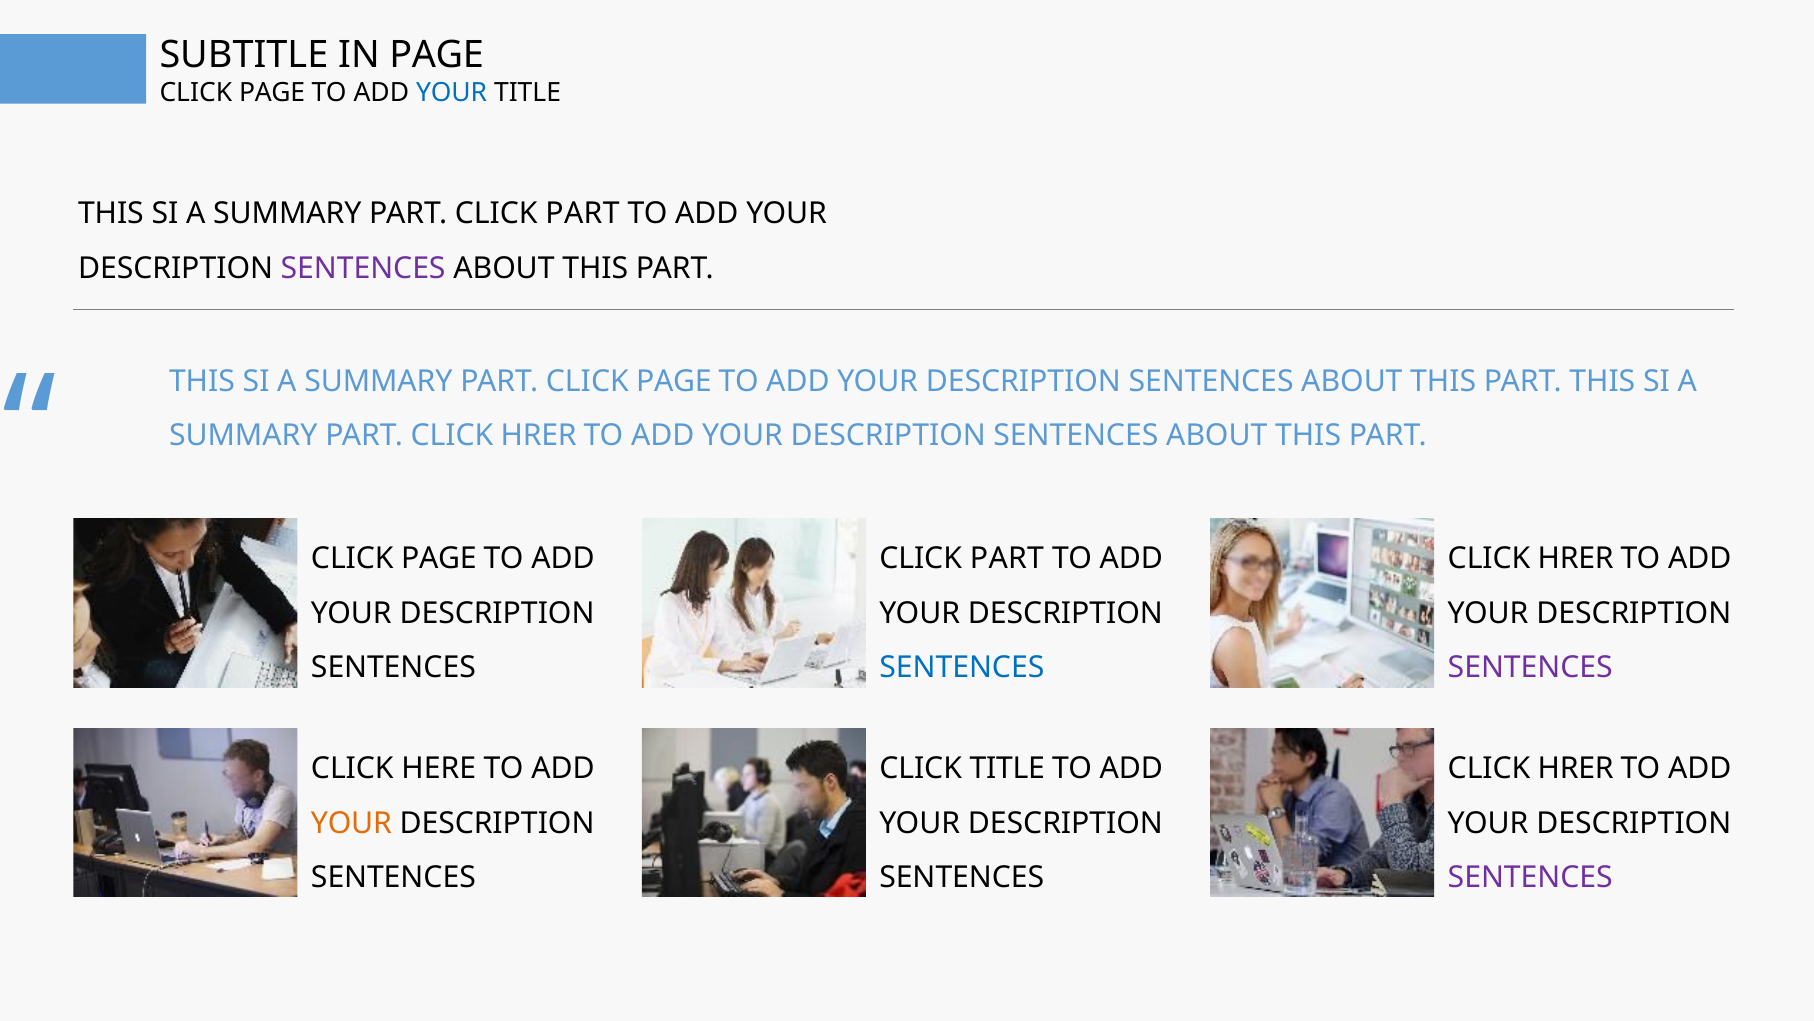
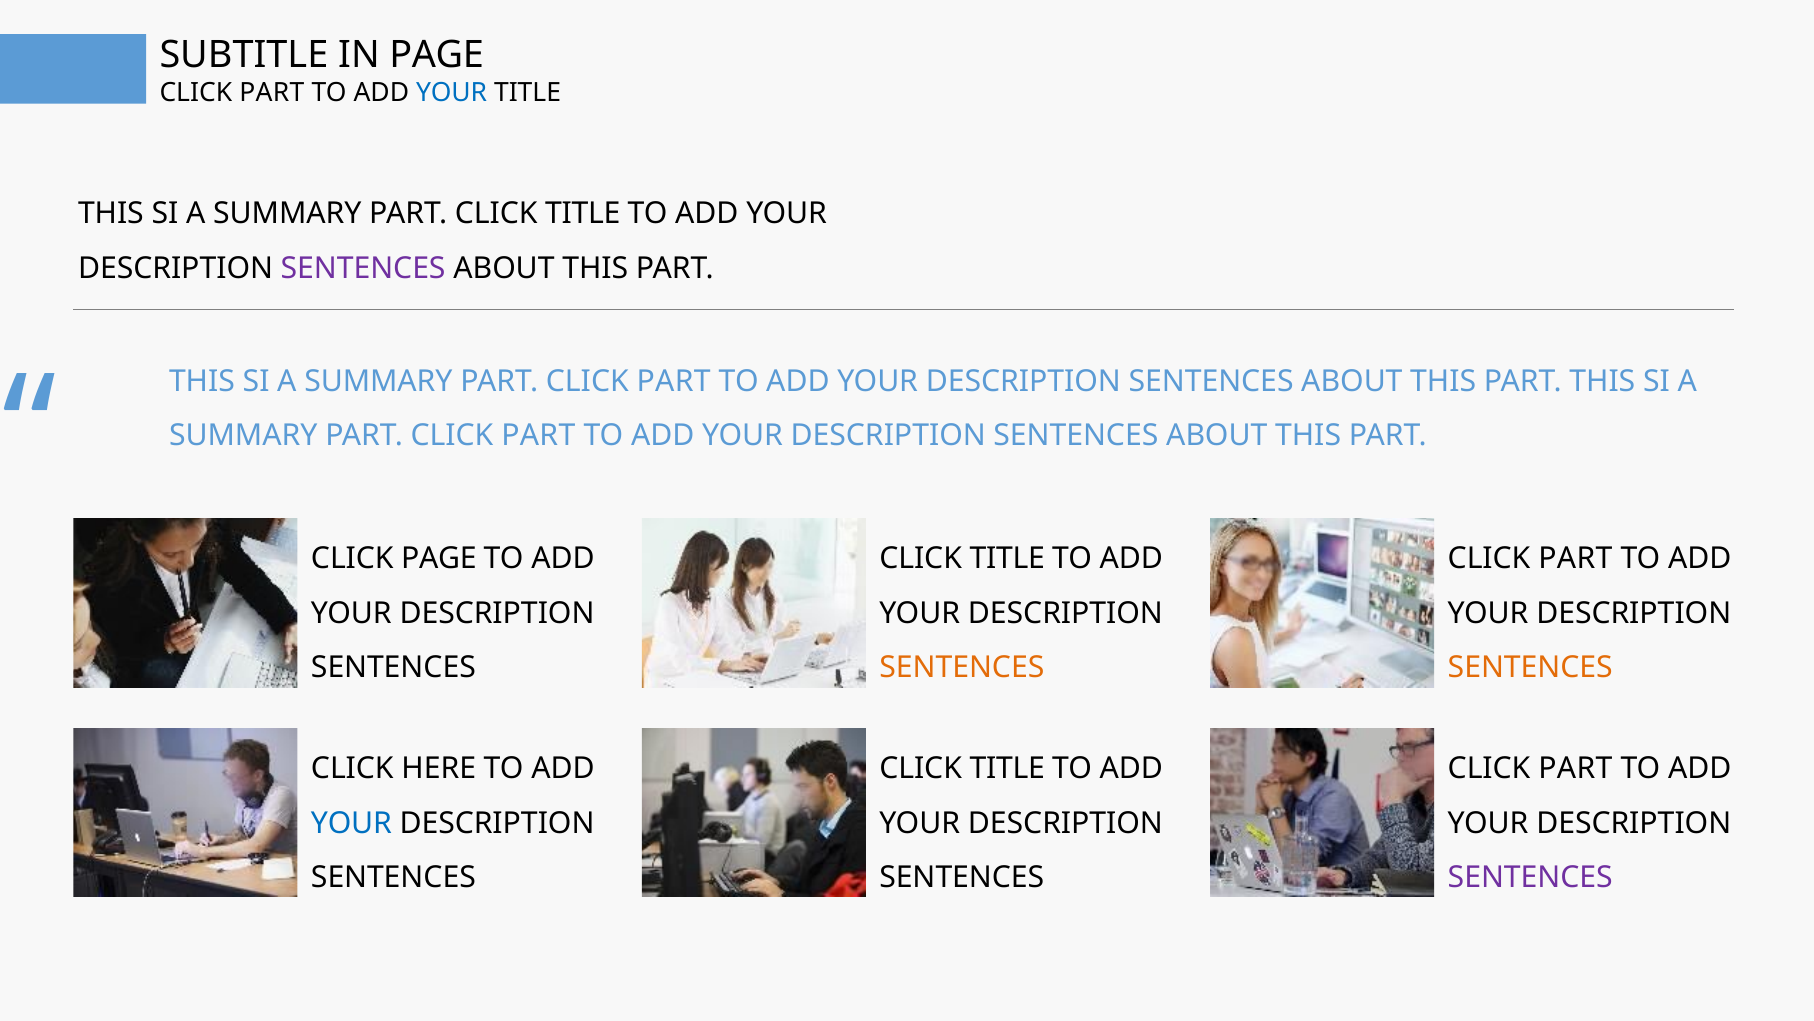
PAGE: PAGE -> PART (272, 93)
PART CLICK PART: PART -> TITLE (583, 214)
PAGE: PAGE -> PART (674, 381)
HRER: HRER -> PART (538, 436)
PART: PART -> TITLE (1007, 558)
HRER: HRER -> PART (1575, 558)
SENTENCES colour: blue -> orange (962, 667)
SENTENCES colour: purple -> orange (1530, 667)
HRER: HRER -> PART (1575, 768)
YOUR colour: orange -> blue (351, 823)
